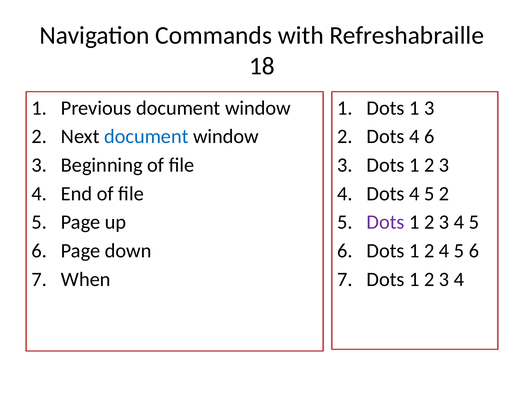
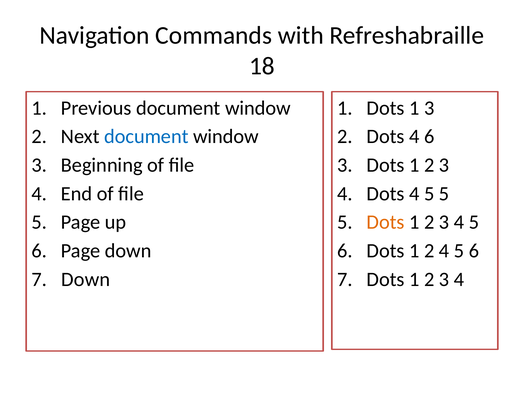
4 5 2: 2 -> 5 (444, 194)
Dots colour: purple -> orange (386, 222)
When: When -> Down (86, 279)
